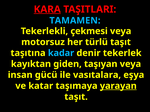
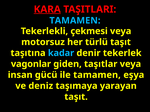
kayıktan: kayıktan -> vagonlar (31, 64)
taşıyan: taşıyan -> taşıtlar (101, 64)
ile vasıtalara: vasıtalara -> tamamen (97, 75)
katar: katar -> deniz (41, 86)
yarayan underline: present -> none (118, 86)
